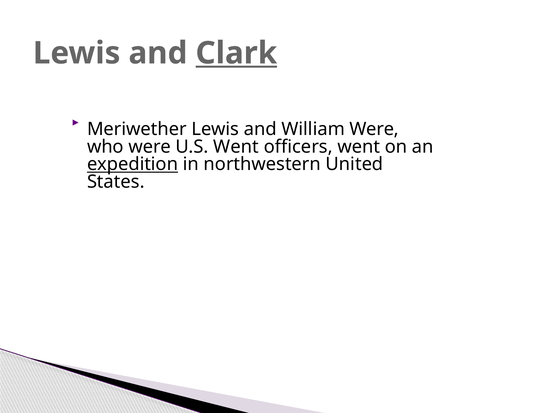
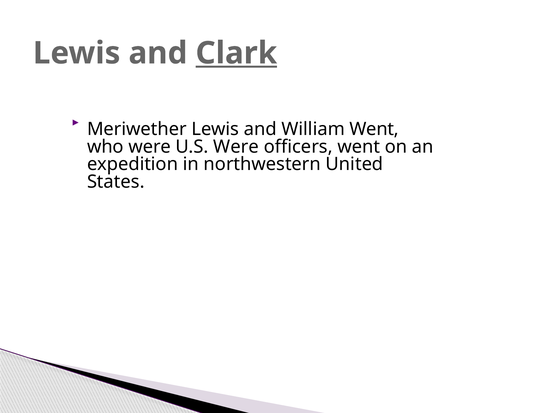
William Were: Were -> Went (374, 129)
U.S Went: Went -> Were (236, 146)
expedition underline: present -> none (133, 164)
